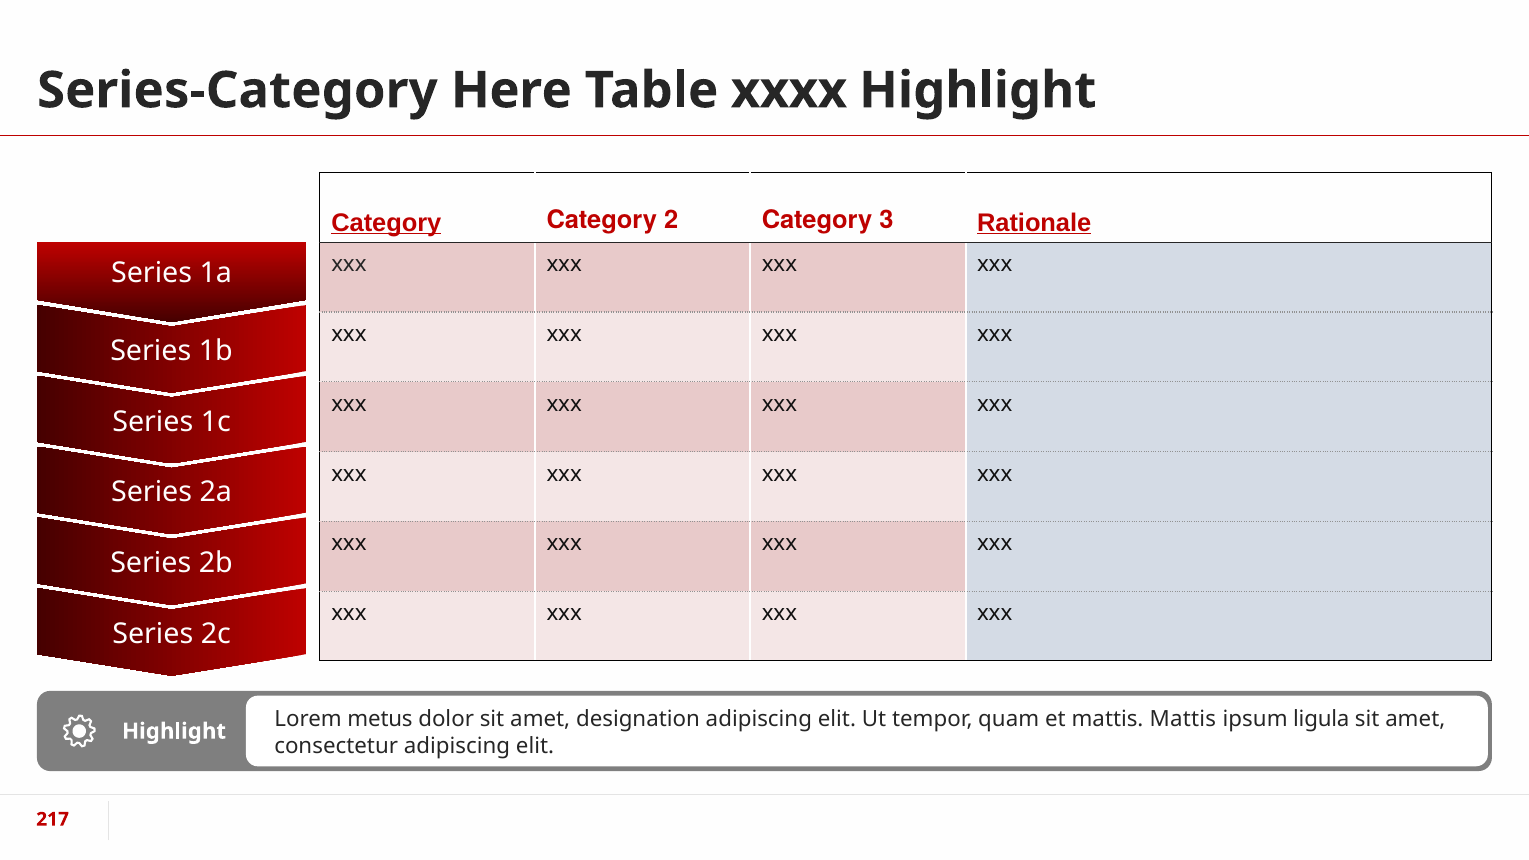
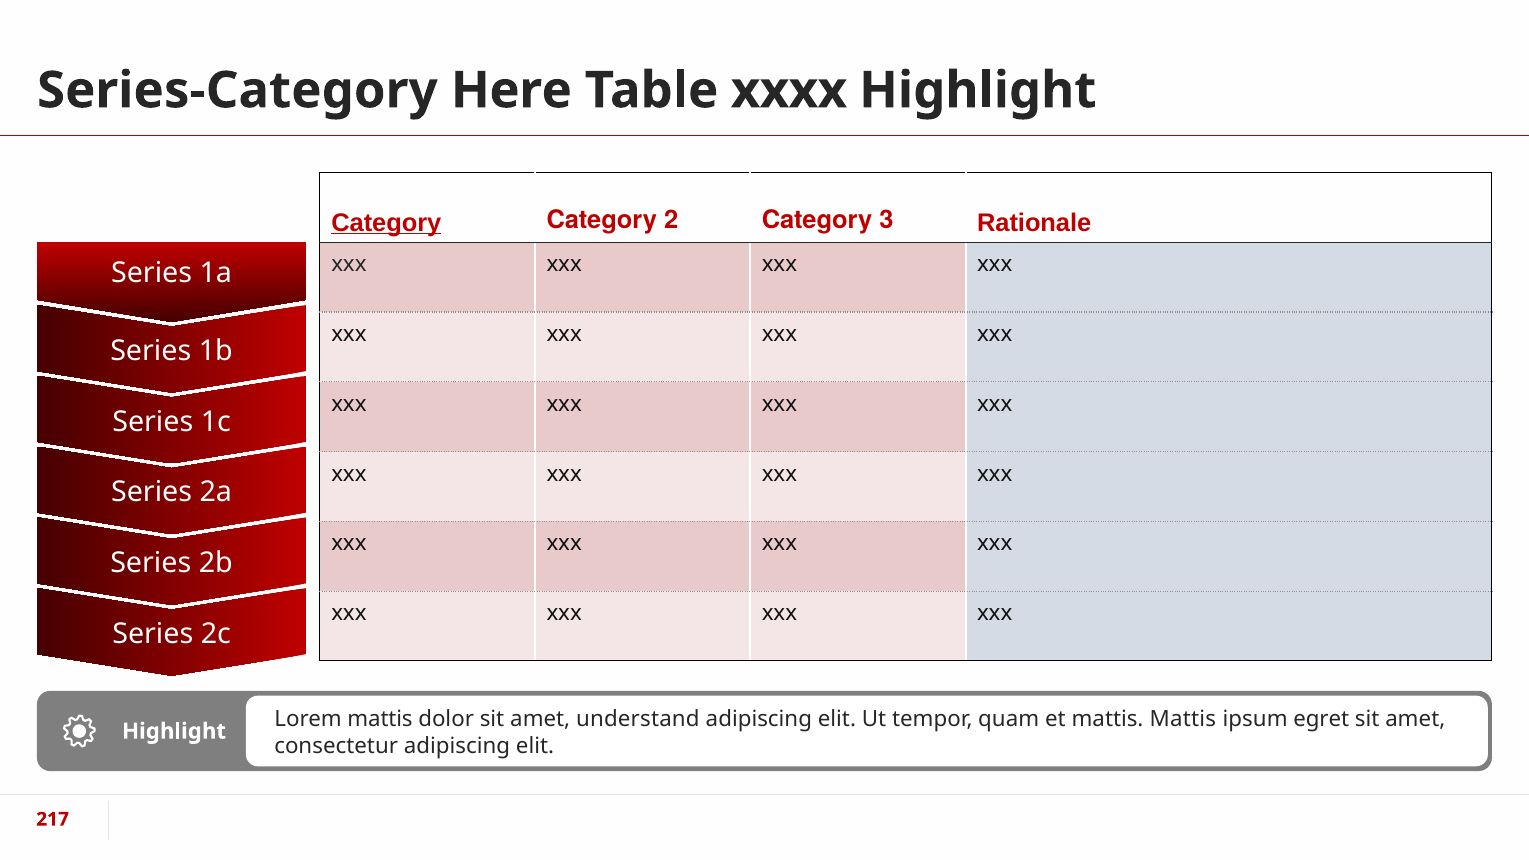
Rationale underline: present -> none (1034, 223)
Lorem metus: metus -> mattis (380, 719)
designation: designation -> understand (638, 719)
ligula: ligula -> egret (1321, 719)
